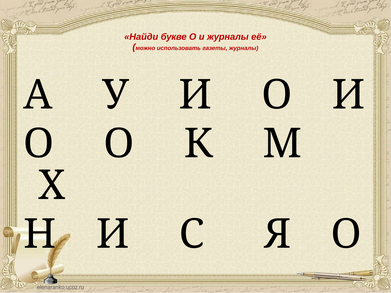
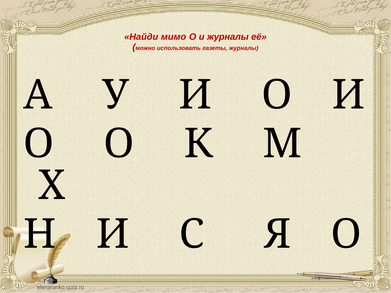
букве: букве -> мимо (174, 37)
